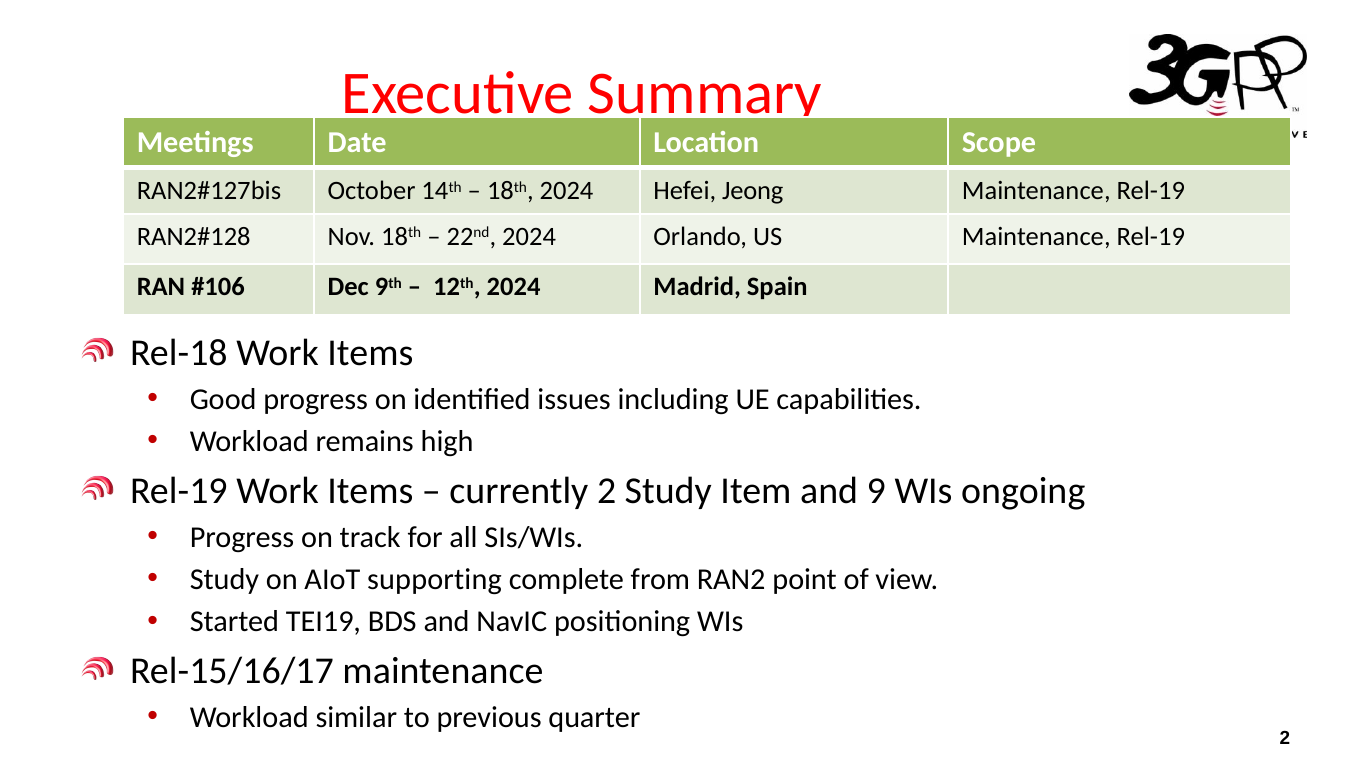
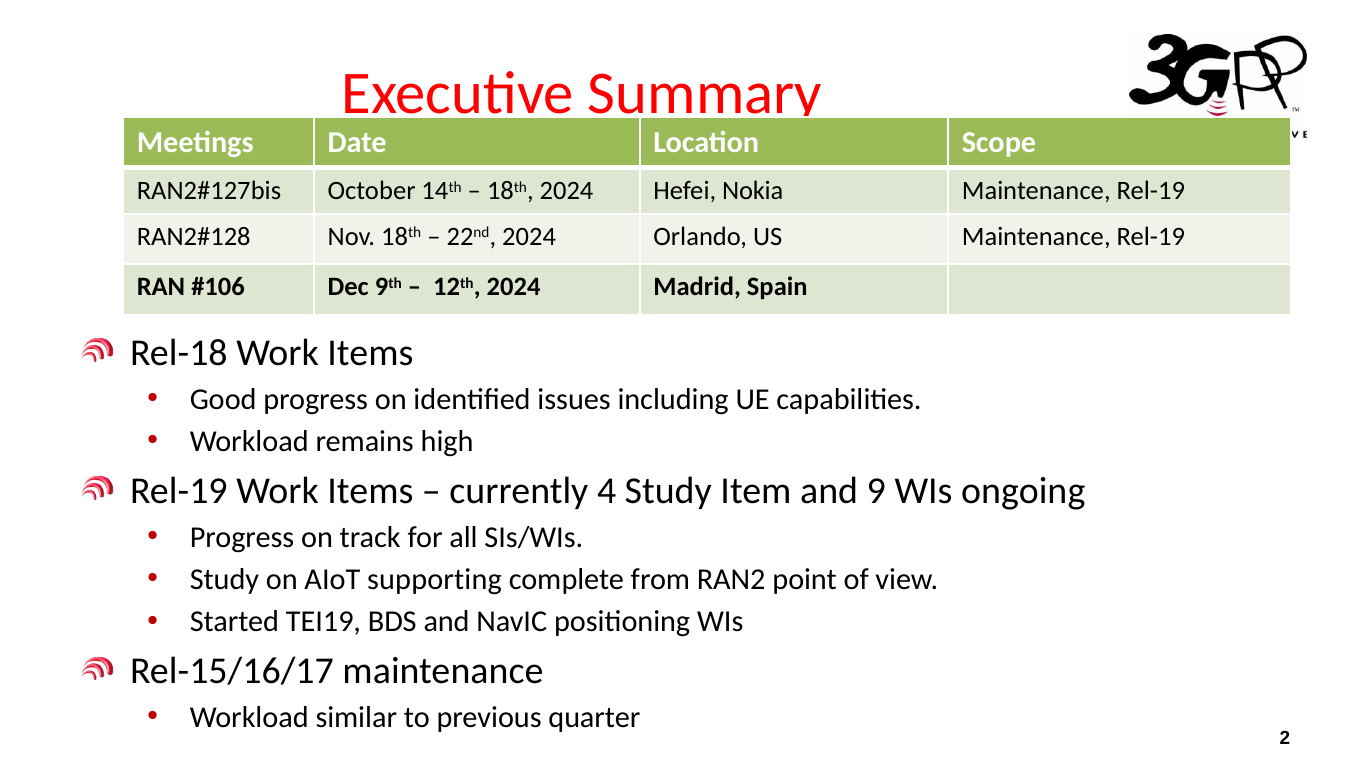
Jeong: Jeong -> Nokia (753, 191)
currently 2: 2 -> 4 (607, 491)
